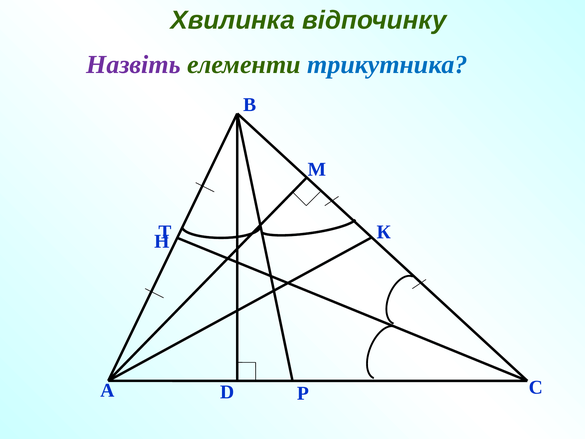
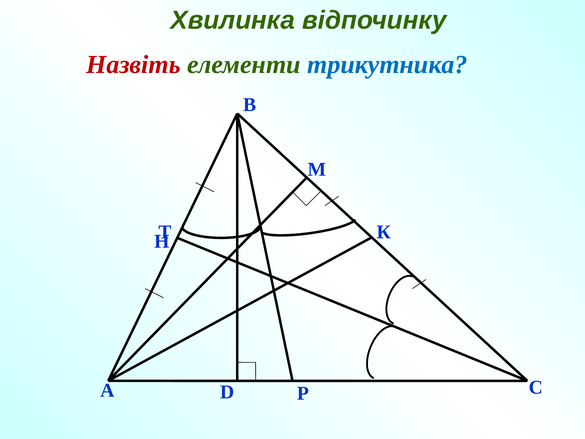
Назвіть colour: purple -> red (133, 64)
